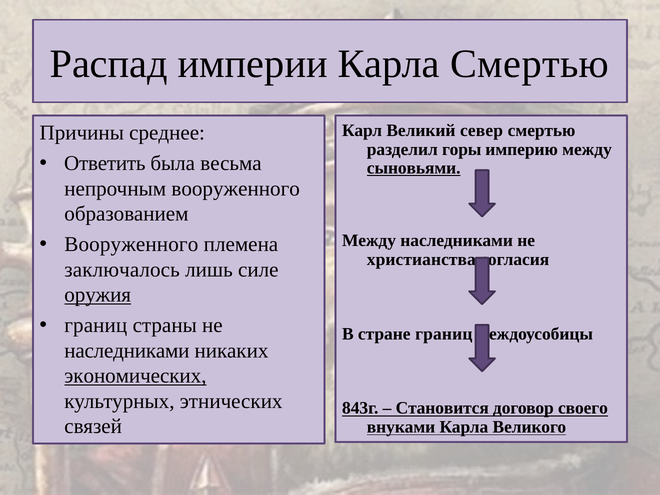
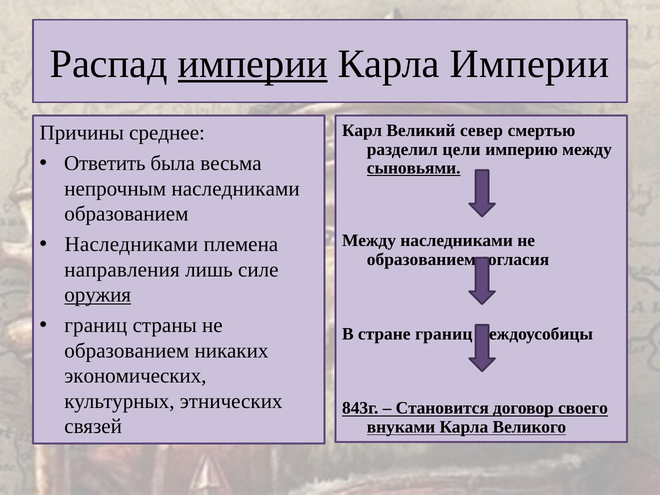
империи underline: none -> present (253, 64)
Карла Смертью: Смертью -> Империи (530, 64)
горы: горы -> цели (462, 149)
непрочным вооруженного: вооруженного -> наследниками (236, 189)
Вооруженного: Вооруженного -> Наследниками (131, 244)
христианства: христианства -> образованием (421, 259)
заключалось: заключалось -> направления (122, 270)
наследниками: наследниками -> образованием (127, 351)
экономических underline: present -> none (135, 376)
